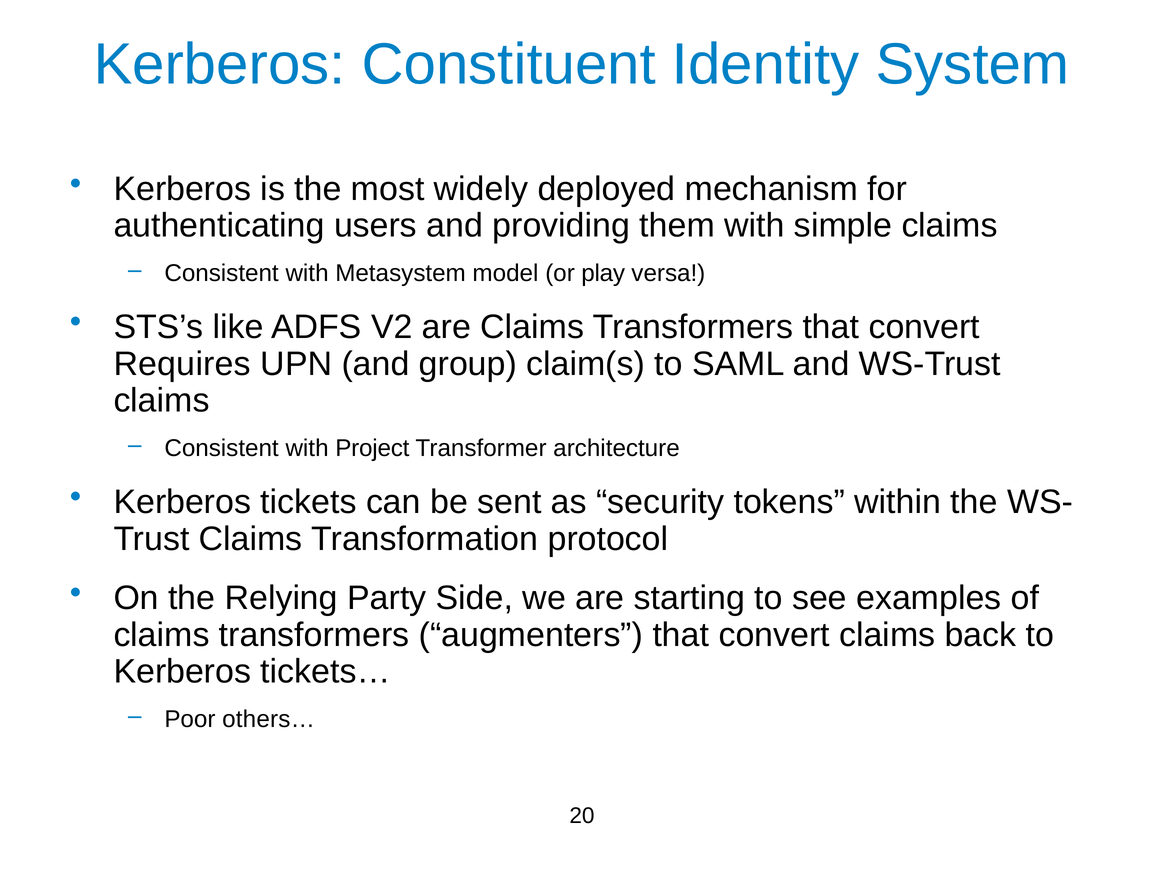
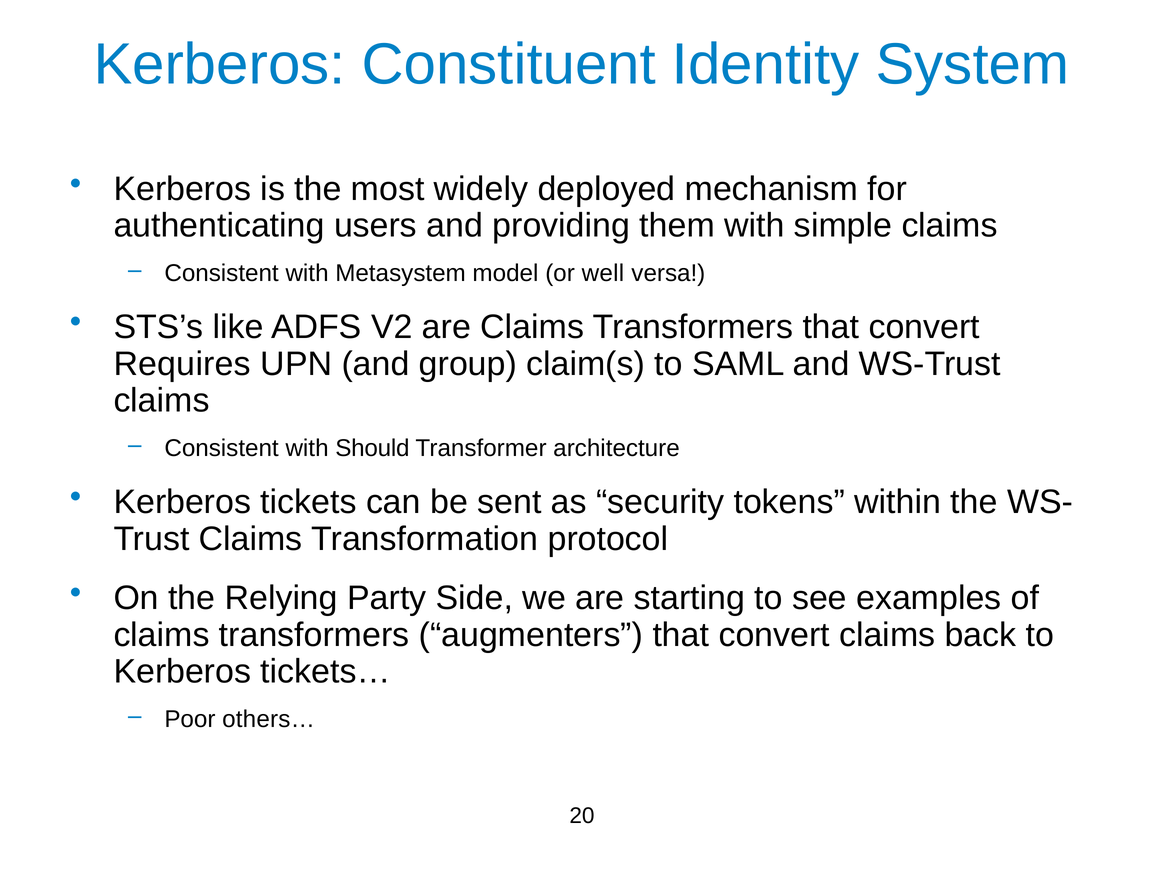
play: play -> well (603, 273)
Project: Project -> Should (372, 448)
